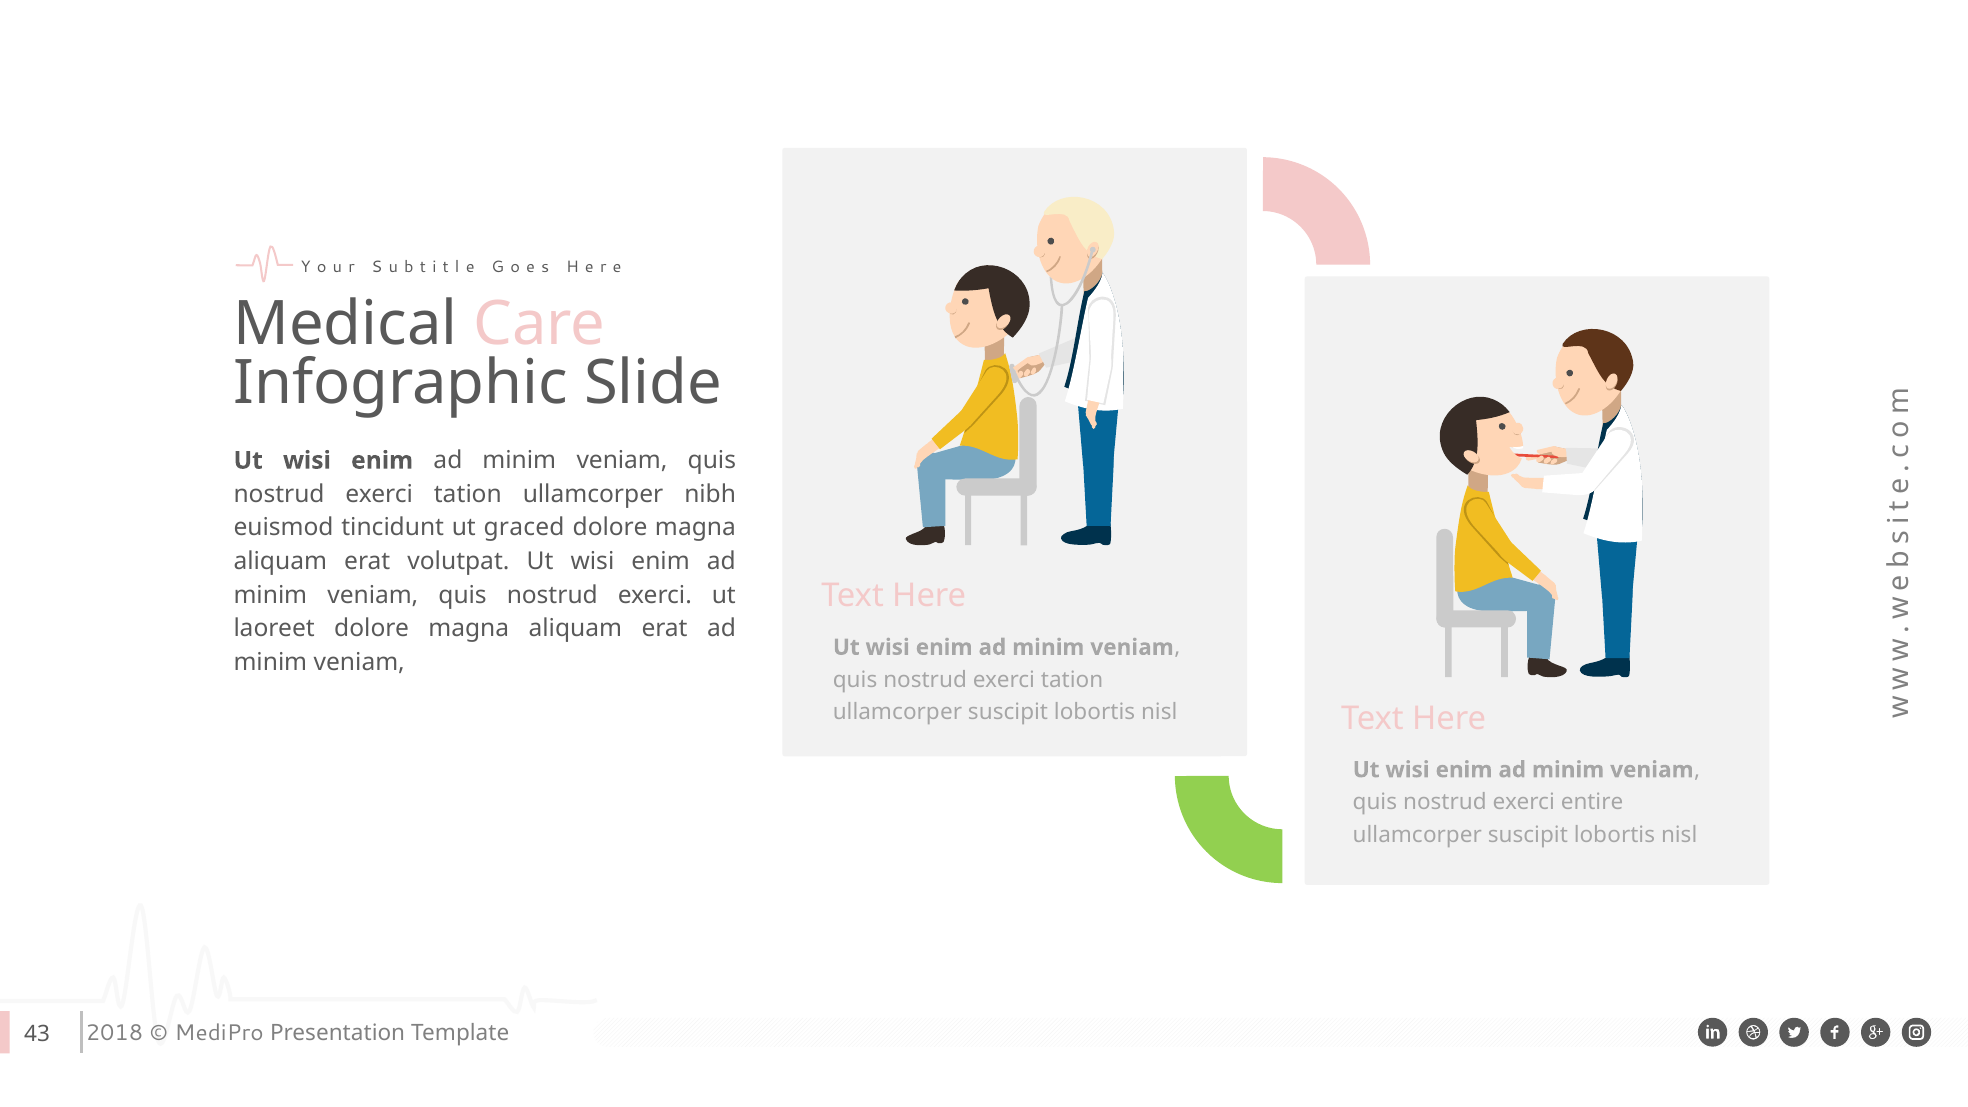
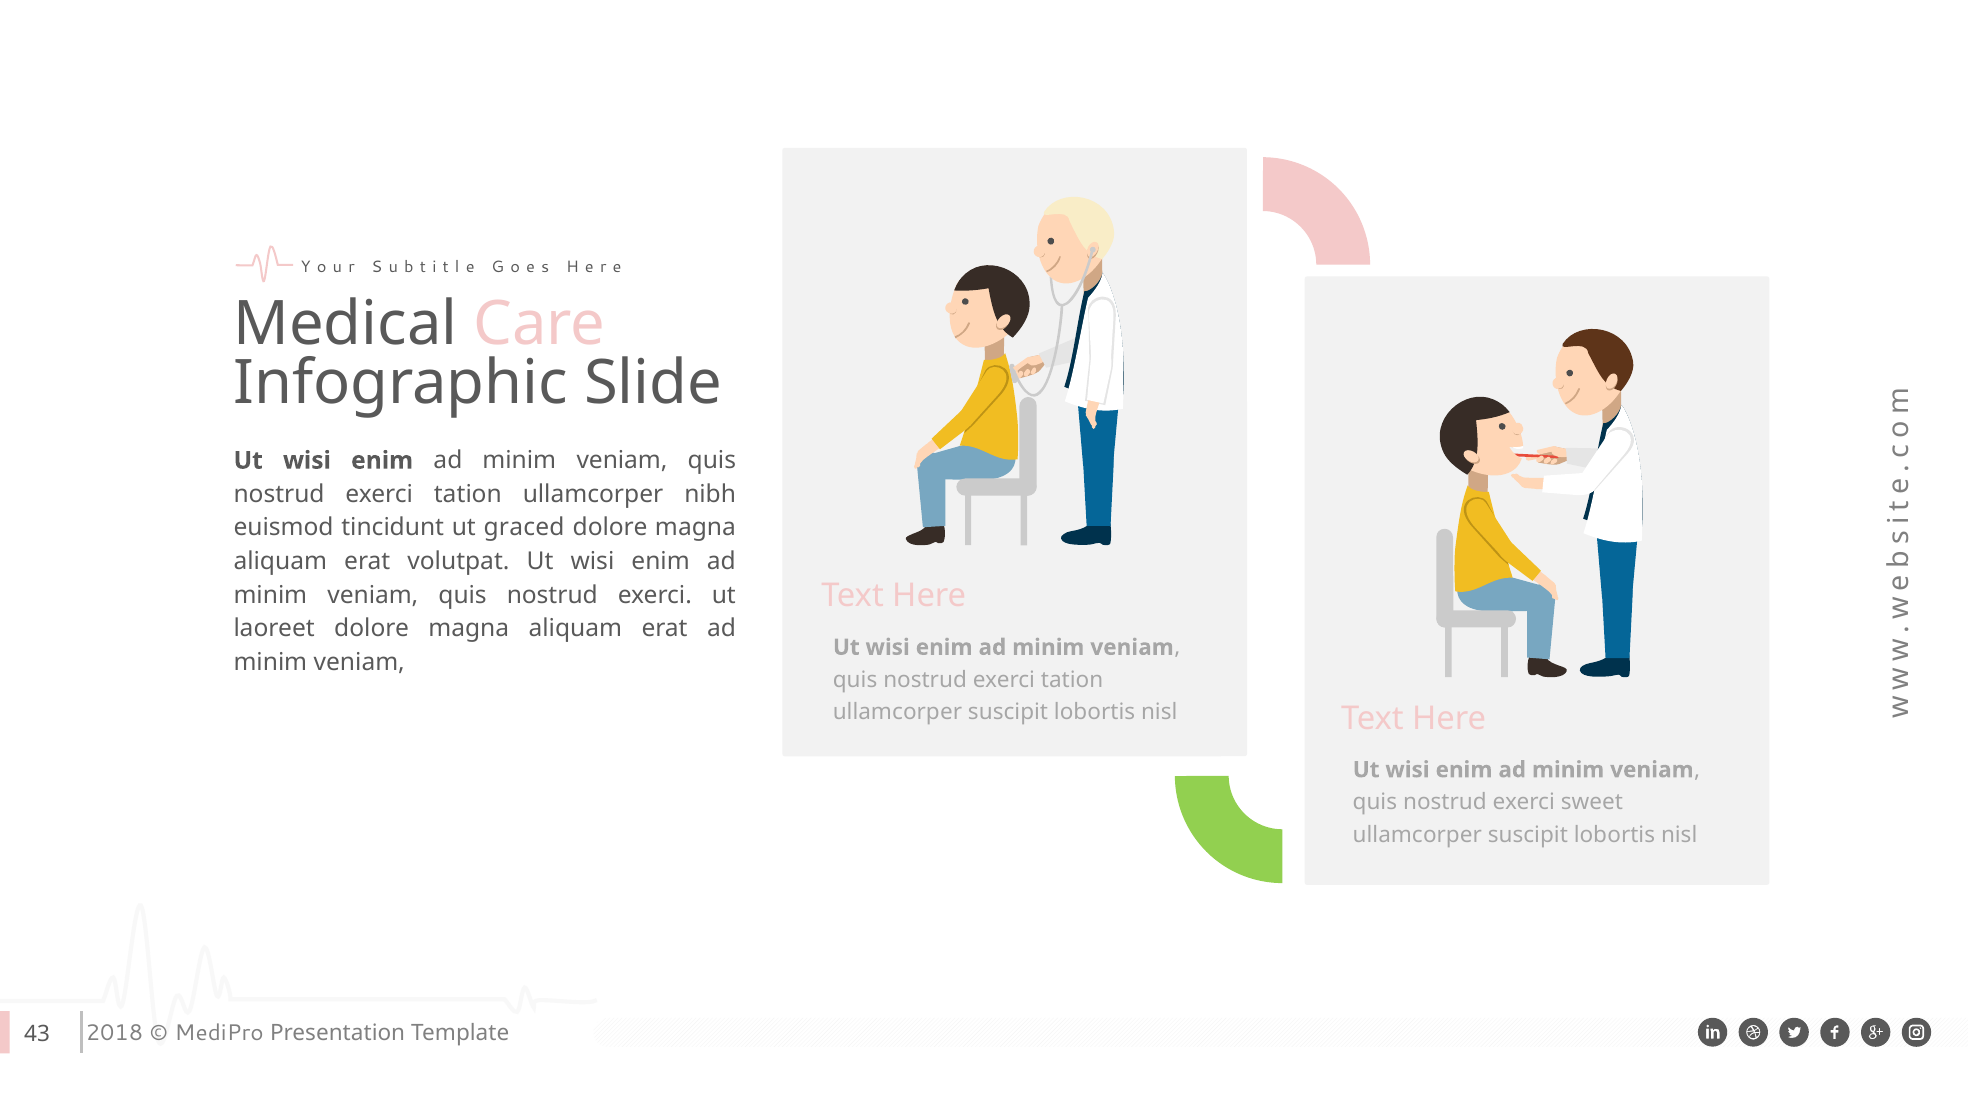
entire: entire -> sweet (1592, 802)
